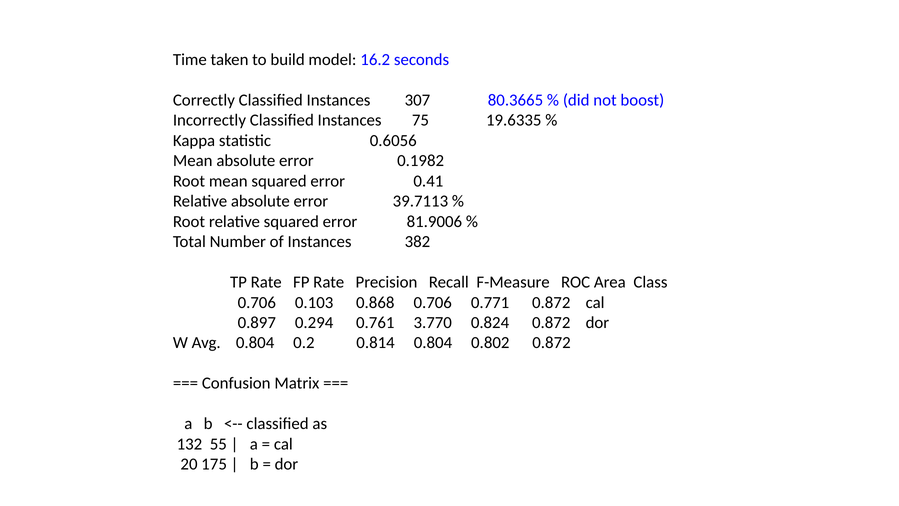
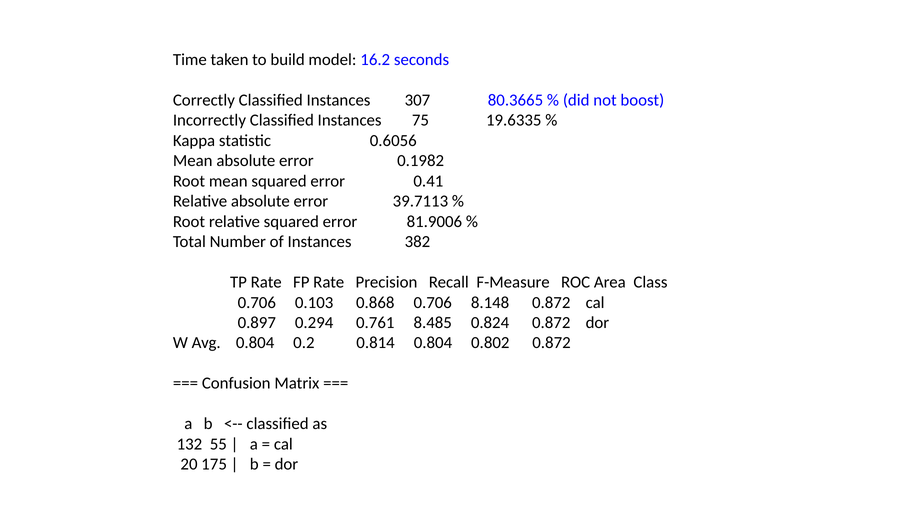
0.771: 0.771 -> 8.148 (490, 302)
3.770: 3.770 -> 8.485 (433, 322)
